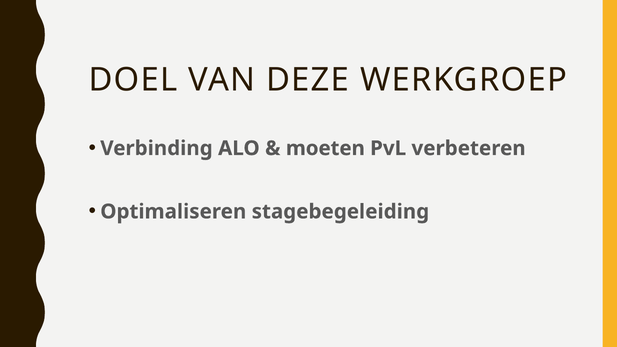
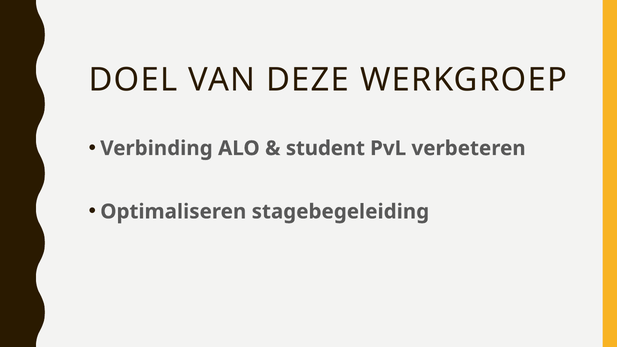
moeten: moeten -> student (325, 148)
